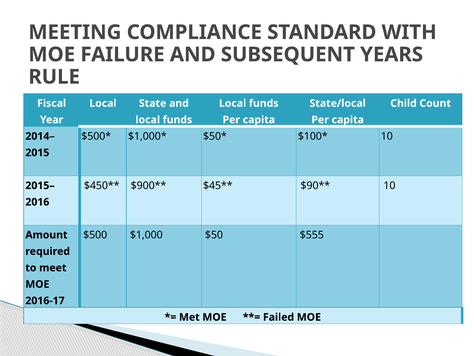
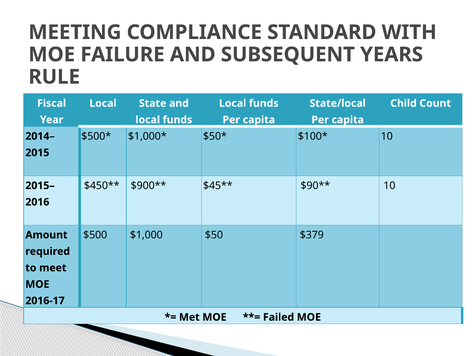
$555: $555 -> $379 (312, 235)
